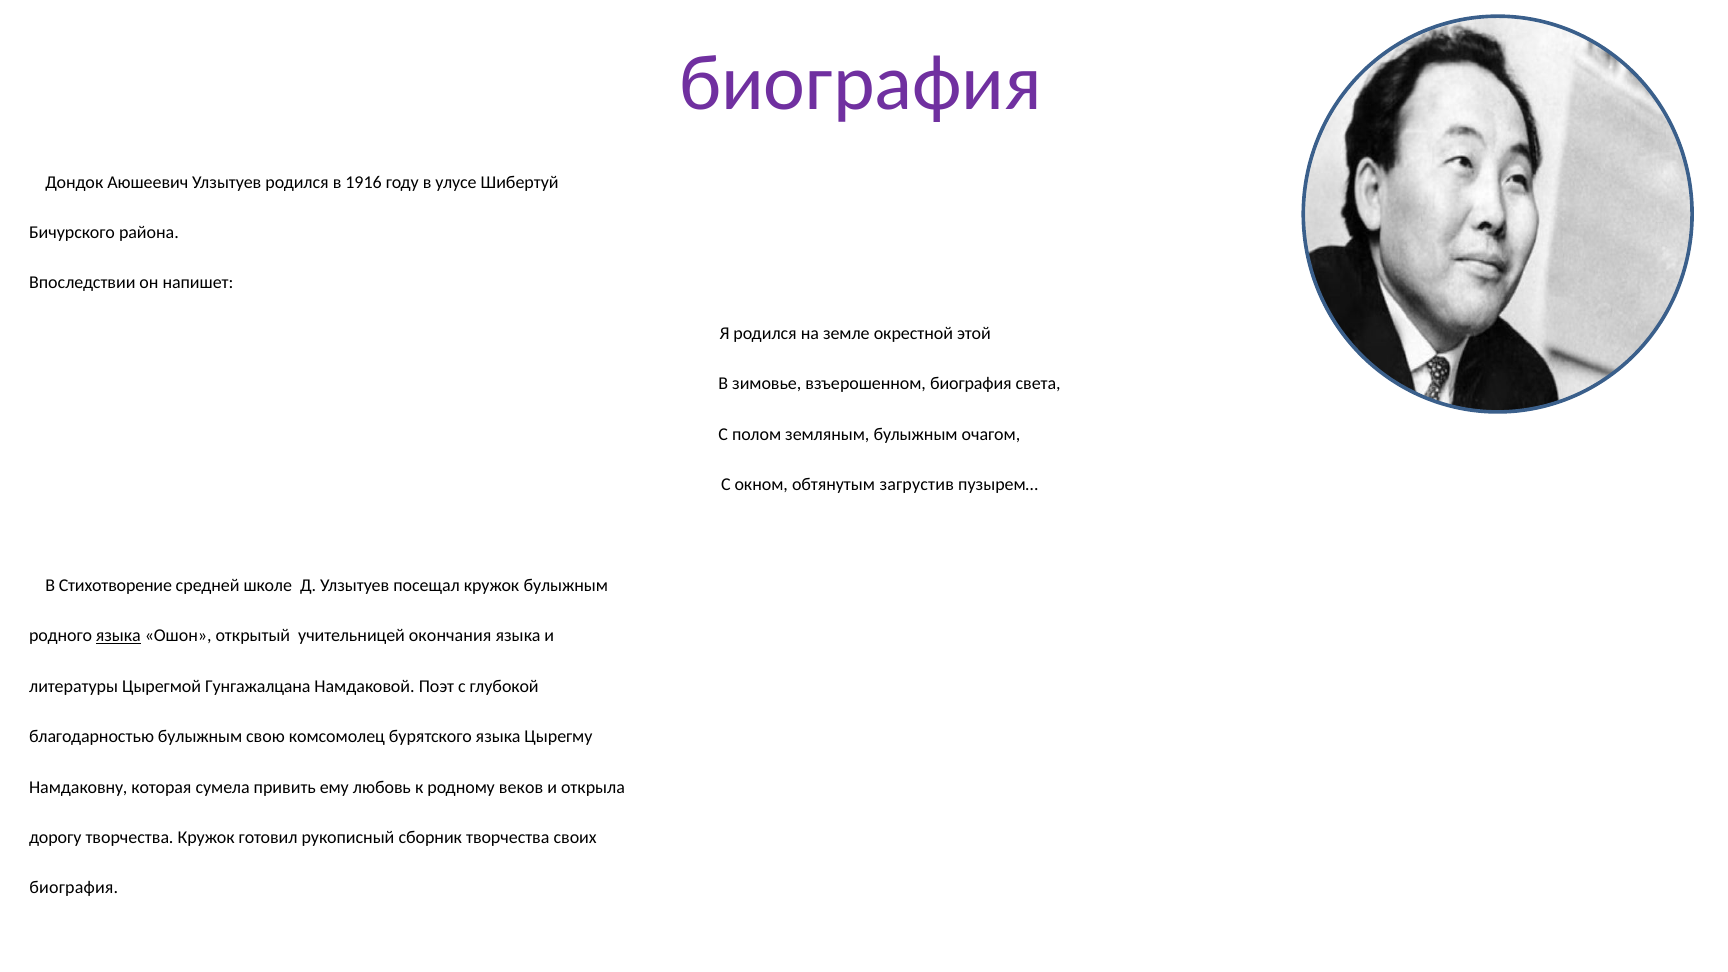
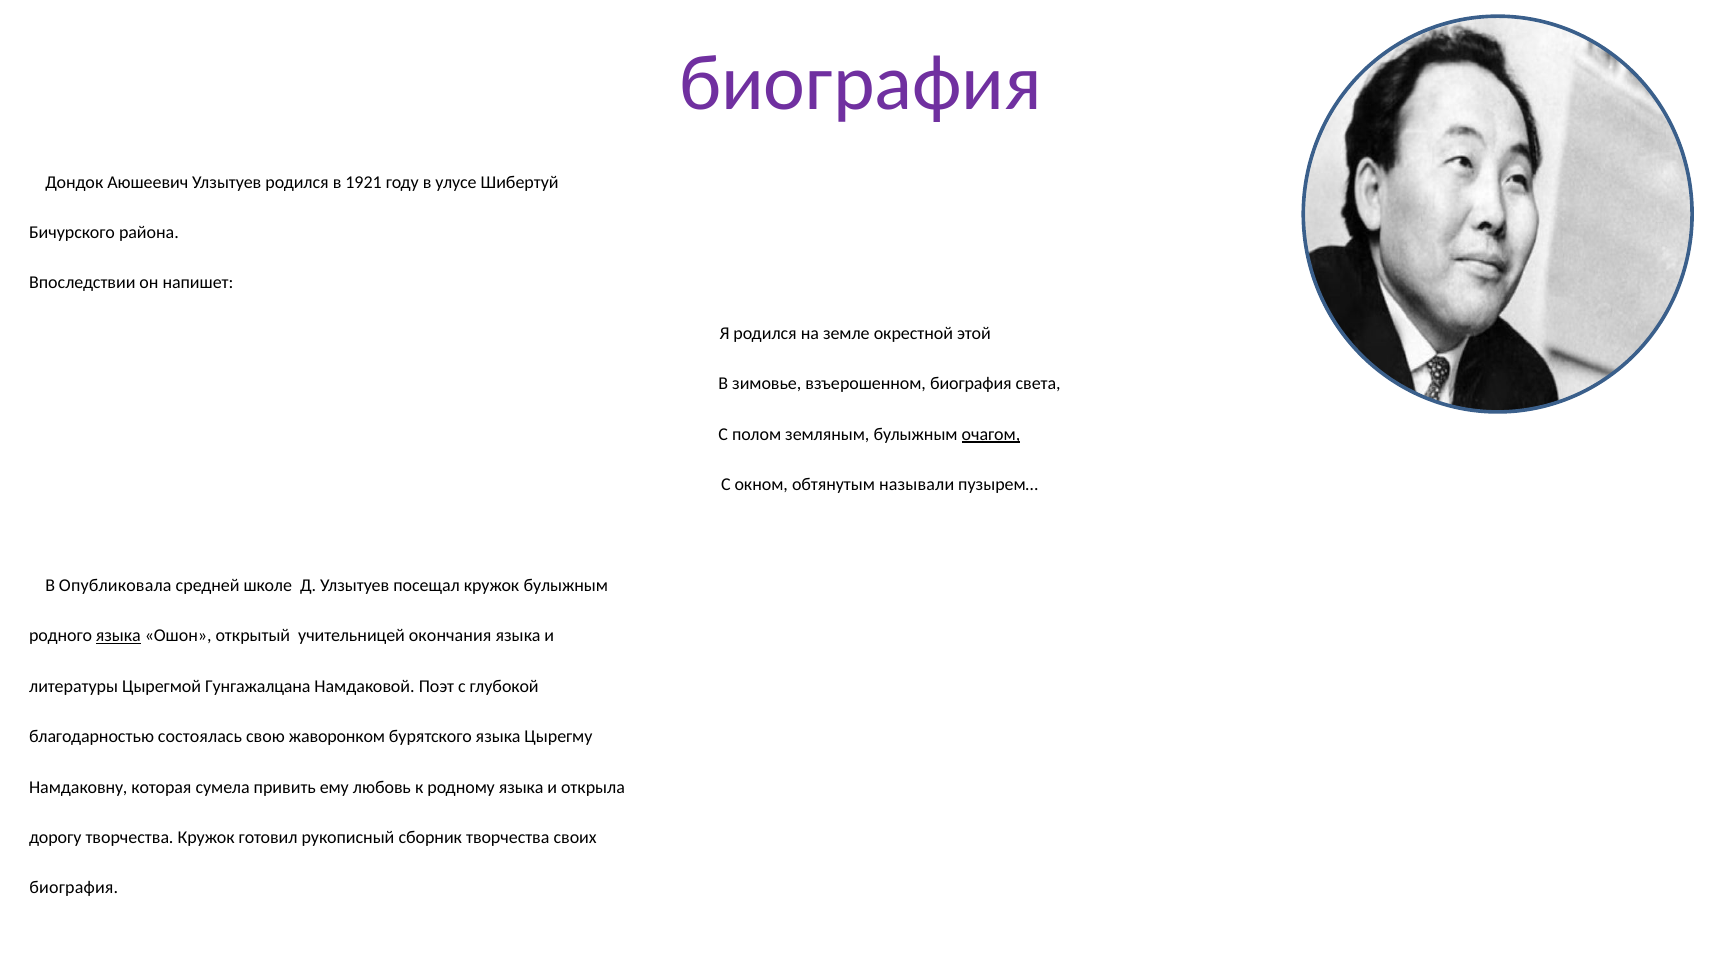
1916: 1916 -> 1921 (364, 182)
очагом underline: none -> present (991, 434)
загрустив: загрустив -> называли (917, 485)
Стихотворение: Стихотворение -> Опубликовала (115, 585)
благодарностью булыжным: булыжным -> состоялась (200, 737)
комсомолец: комсомолец -> жаворонком (337, 737)
родному веков: веков -> языка (521, 787)
